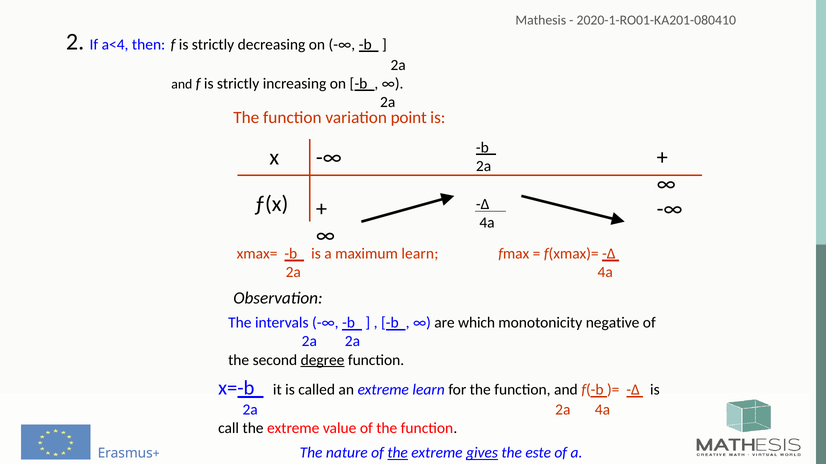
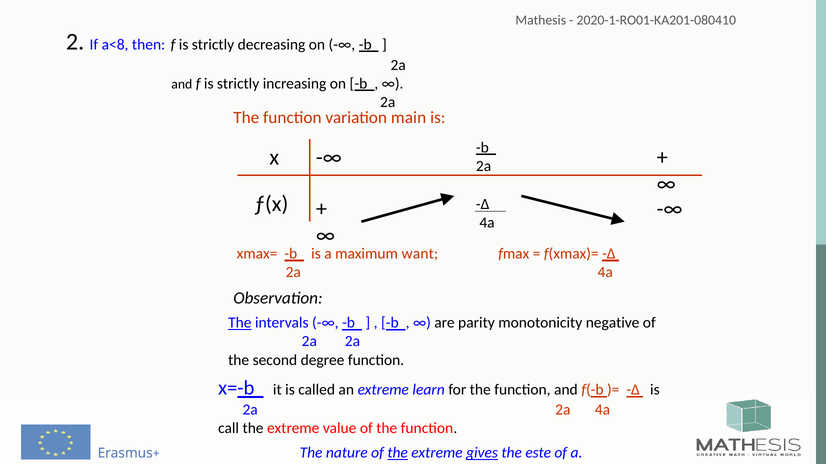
a<4: a<4 -> a<8 (115, 45)
point: point -> main (409, 118)
maximum learn: learn -> want (420, 254)
The underline: none -> present (240, 323)
which: which -> parity (476, 323)
degree underline: present -> none (323, 360)
